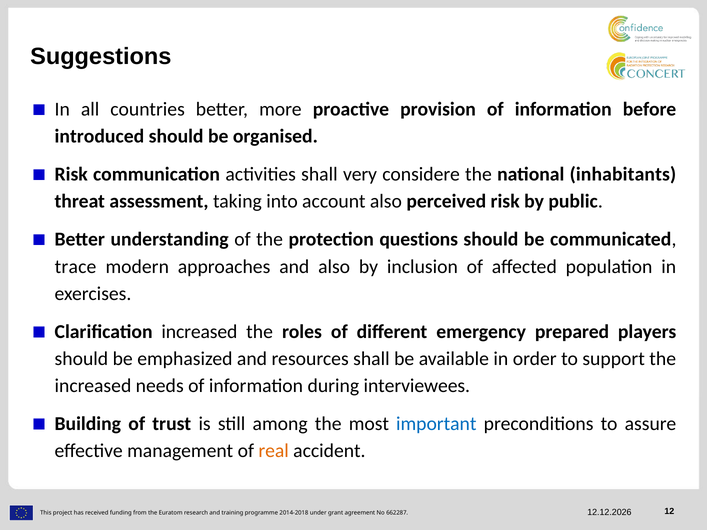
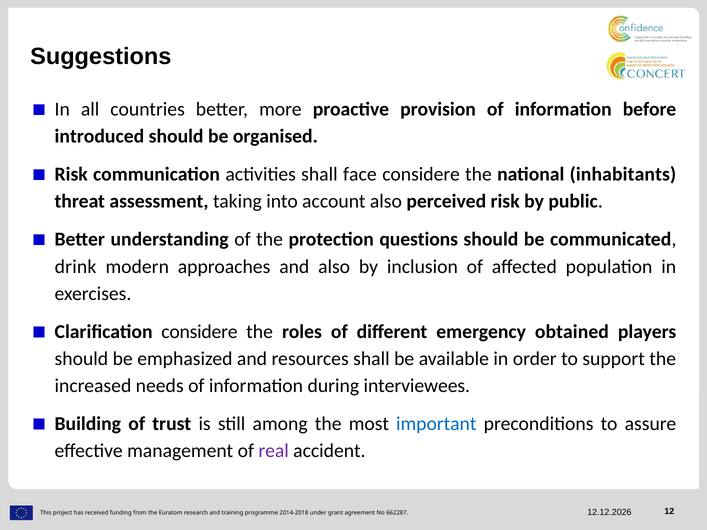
very: very -> face (360, 174)
trace: trace -> drink (76, 267)
Clarification increased: increased -> considere (199, 332)
prepared: prepared -> obtained (572, 332)
real colour: orange -> purple (274, 451)
